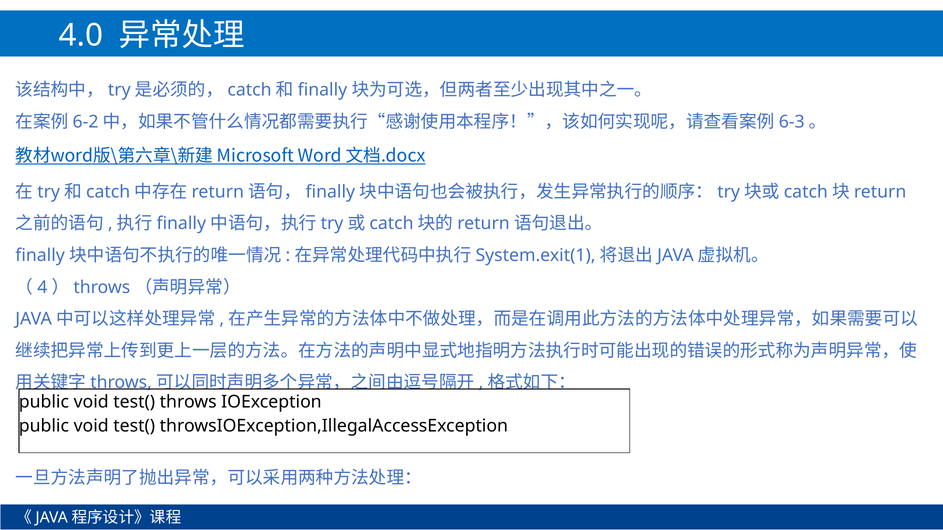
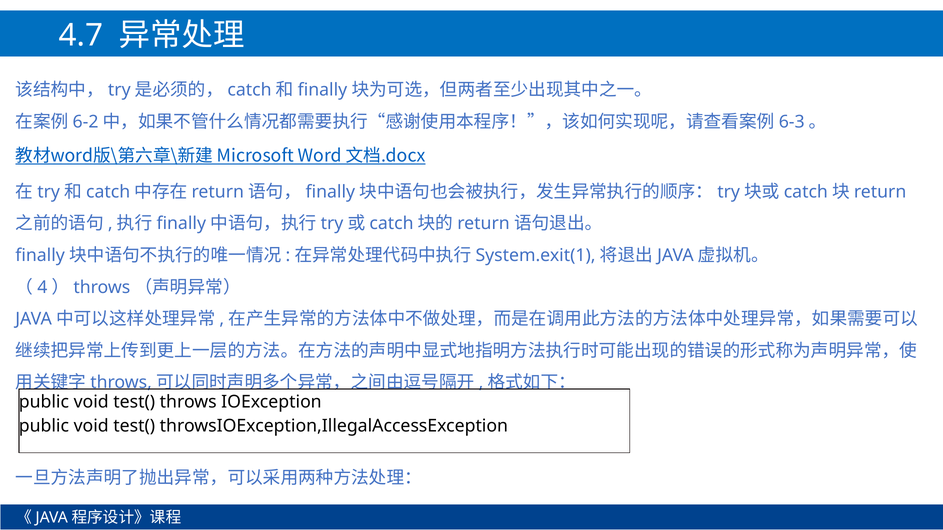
4.0: 4.0 -> 4.7 (81, 36)
